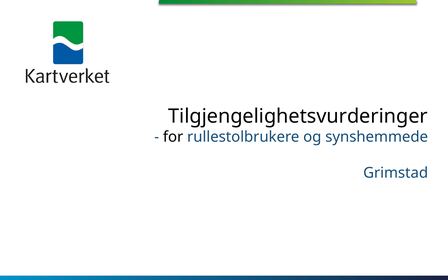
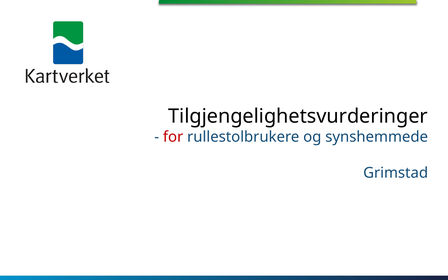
for colour: black -> red (173, 137)
